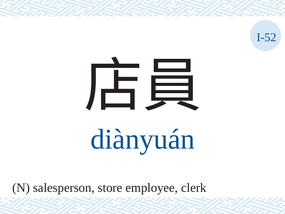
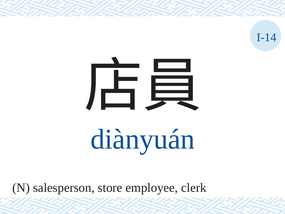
I-52: I-52 -> I-14 (267, 37)
